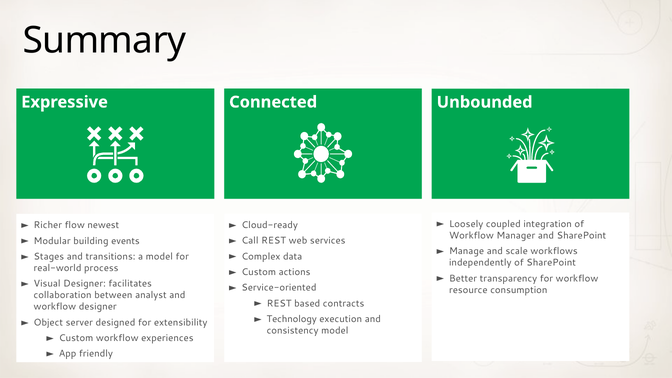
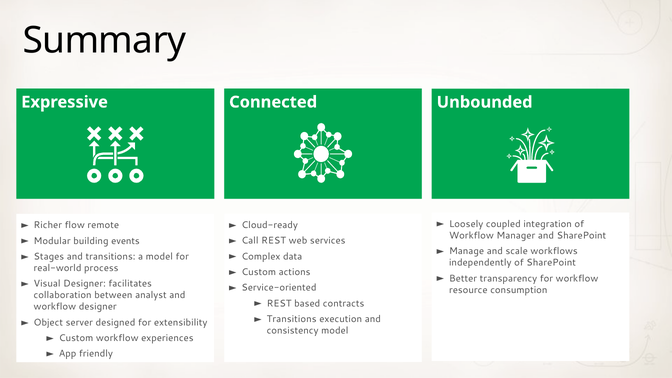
newest: newest -> remote (103, 225)
Technology: Technology -> Transitions (292, 319)
